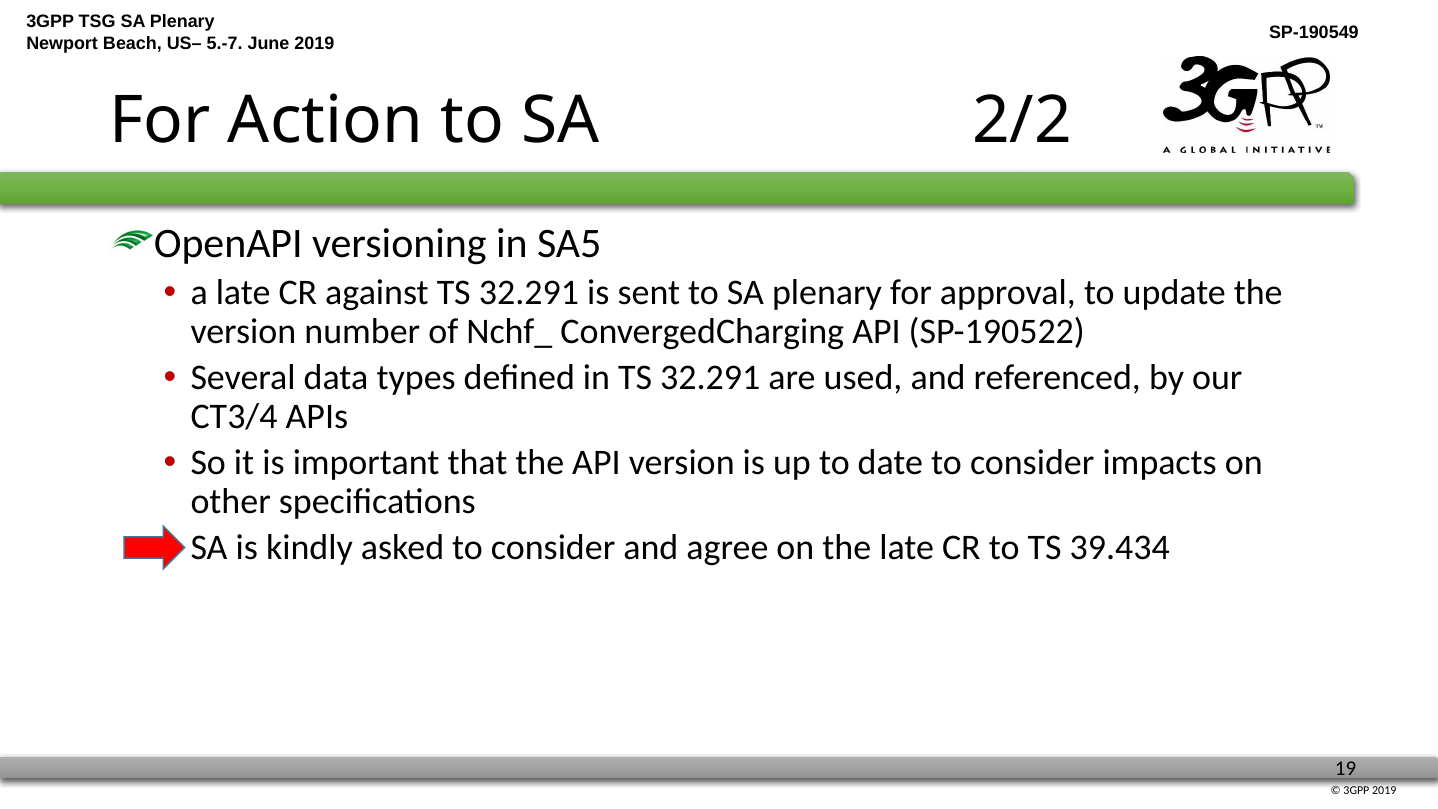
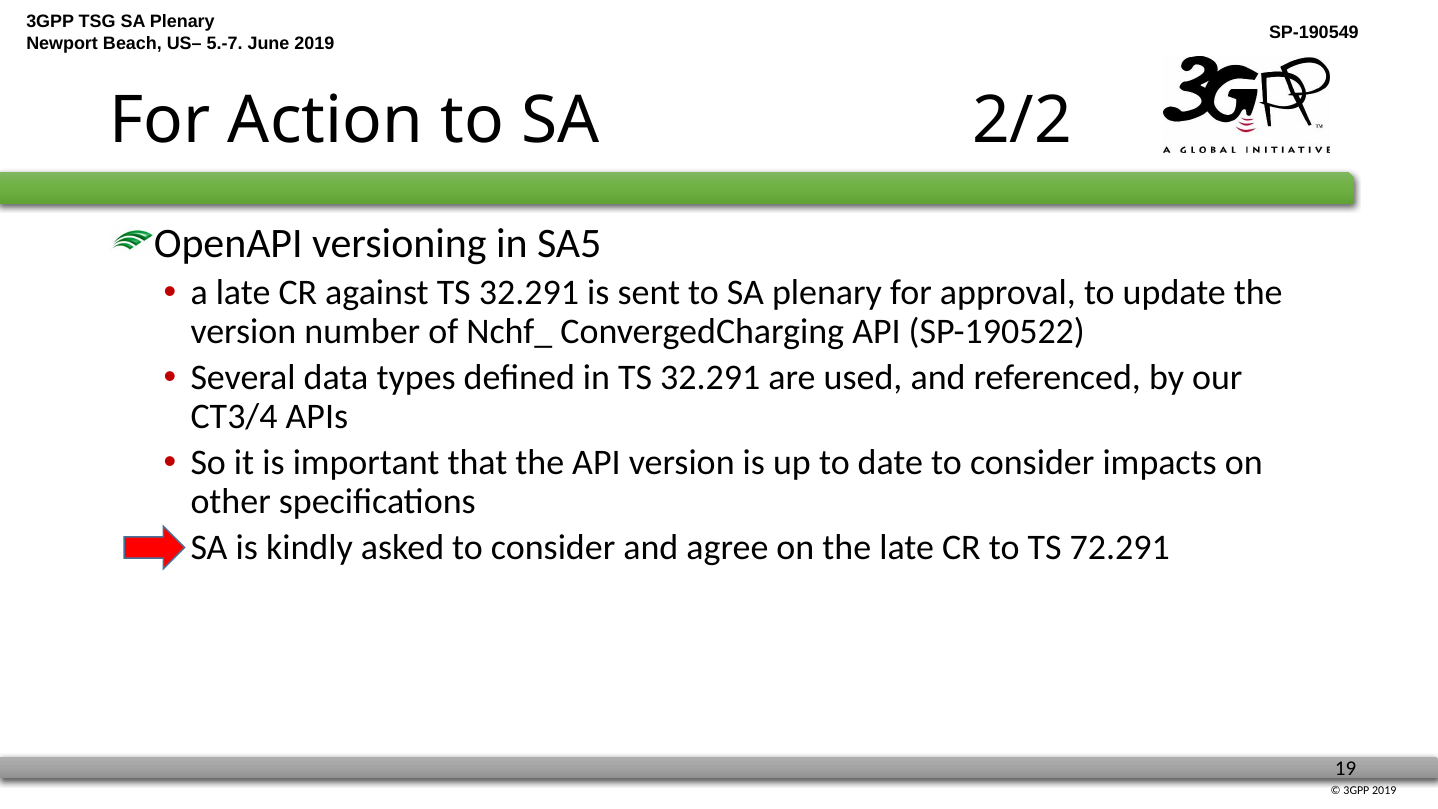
39.434: 39.434 -> 72.291 (1120, 548)
